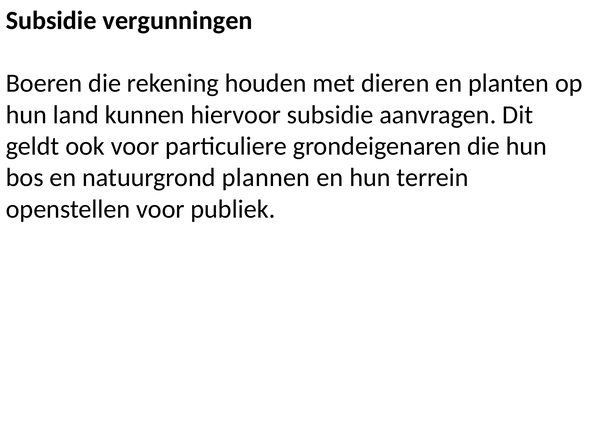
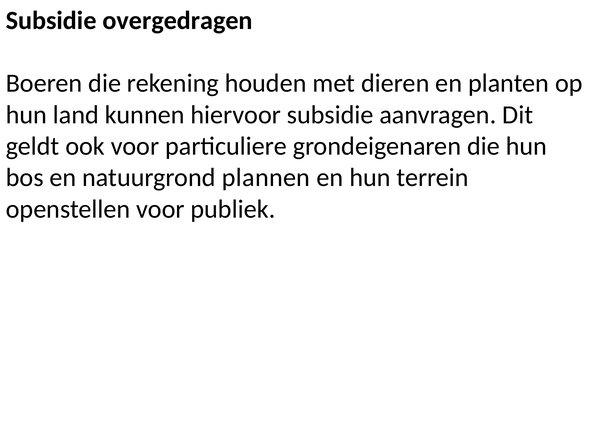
vergunningen: vergunningen -> overgedragen (178, 20)
